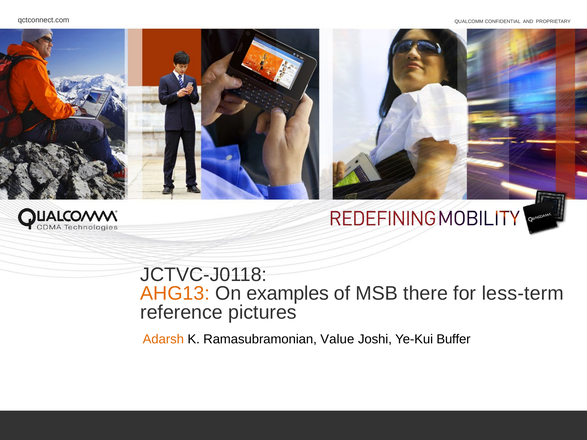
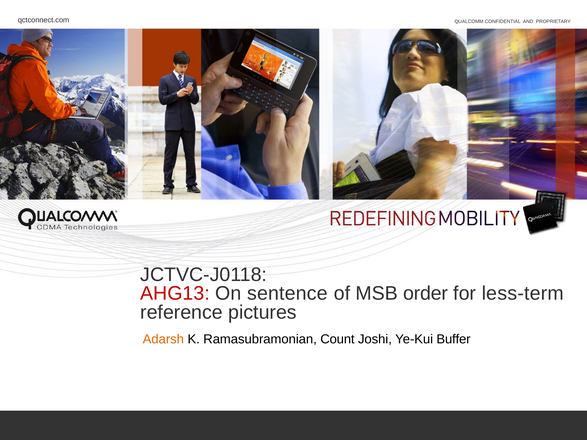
AHG13 colour: orange -> red (175, 294)
examples: examples -> sentence (287, 294)
there: there -> order (426, 294)
Value: Value -> Count (337, 339)
